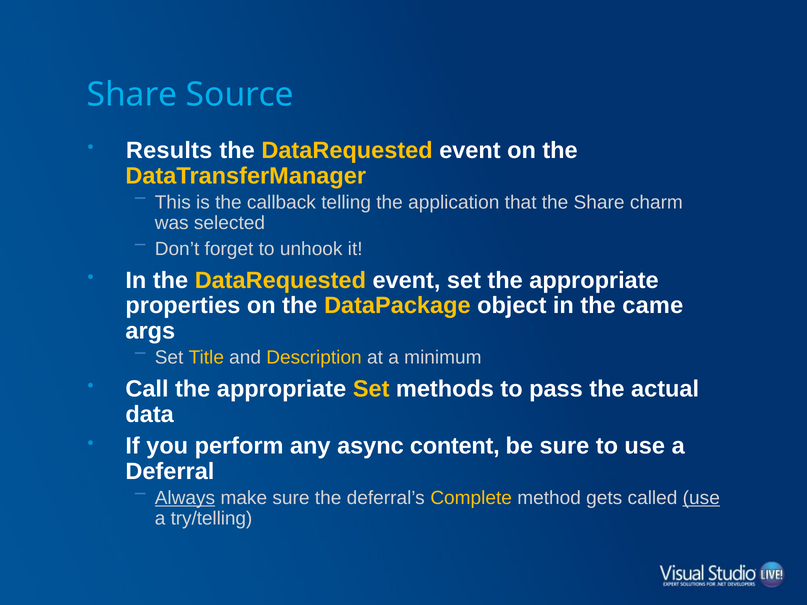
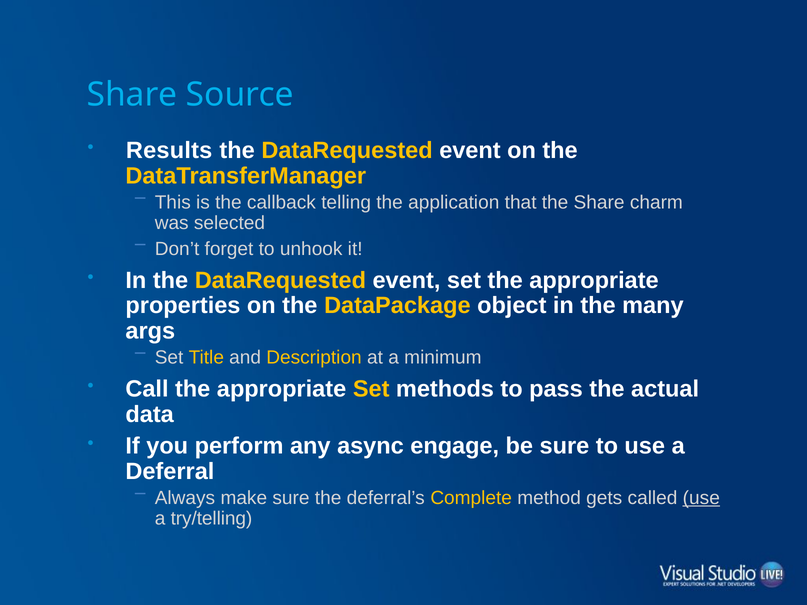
came: came -> many (653, 306)
content: content -> engage (455, 446)
Always underline: present -> none (185, 498)
